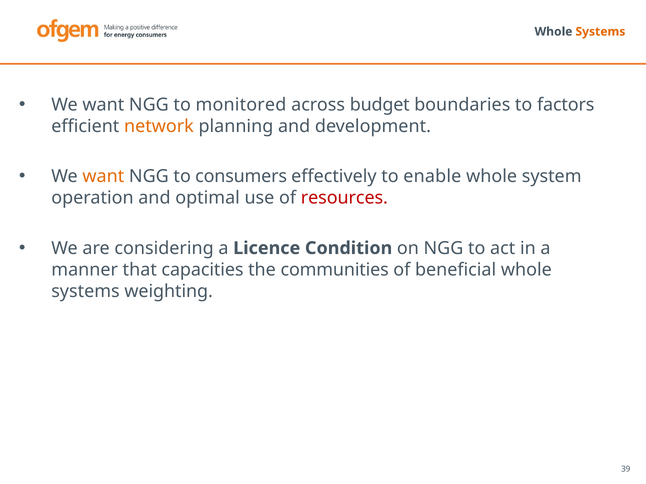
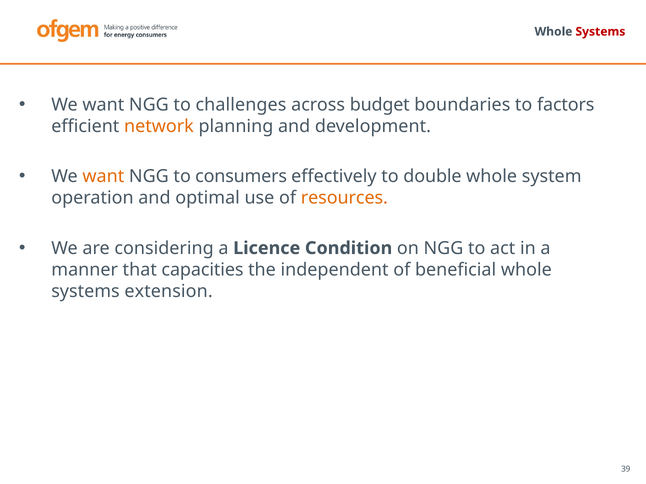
Systems colour: orange -> red (600, 32)
monitored: monitored -> challenges (241, 105)
enable: enable -> double (432, 177)
resources colour: red -> orange (344, 198)
communities: communities -> independent (335, 270)
weighting: weighting -> extension (169, 291)
